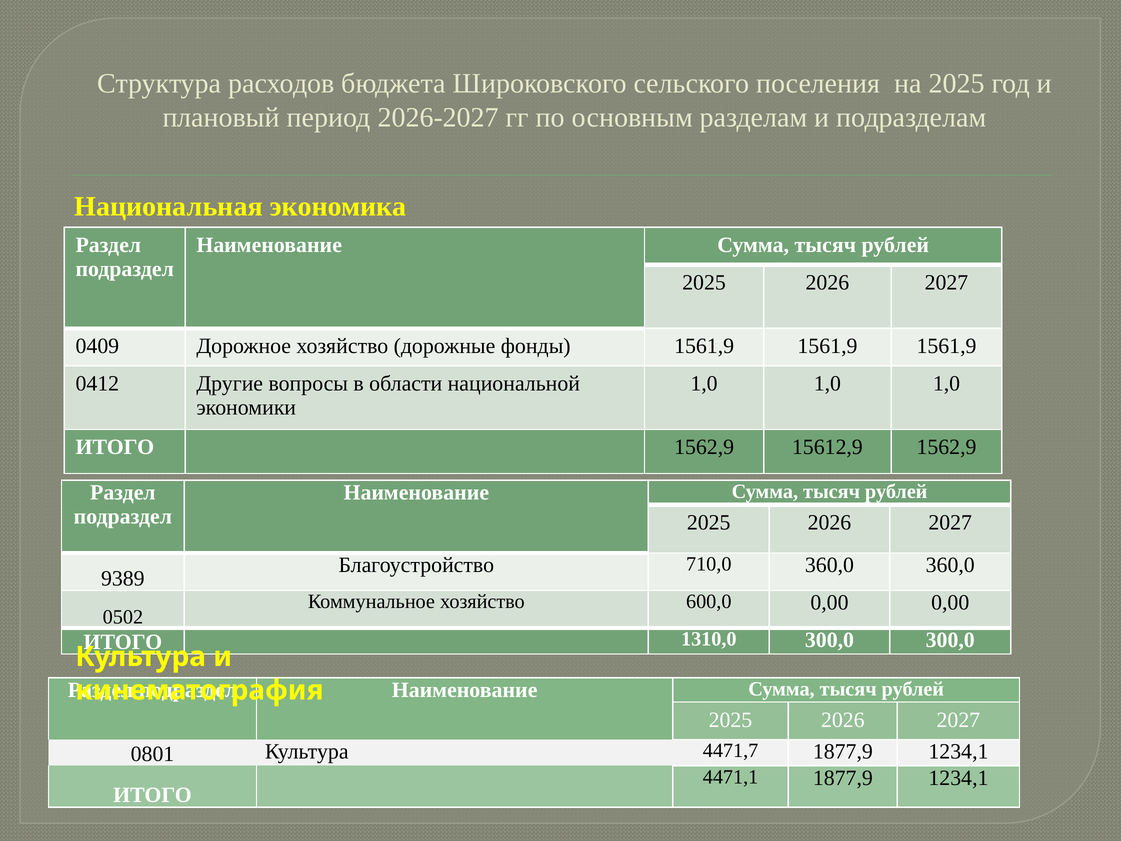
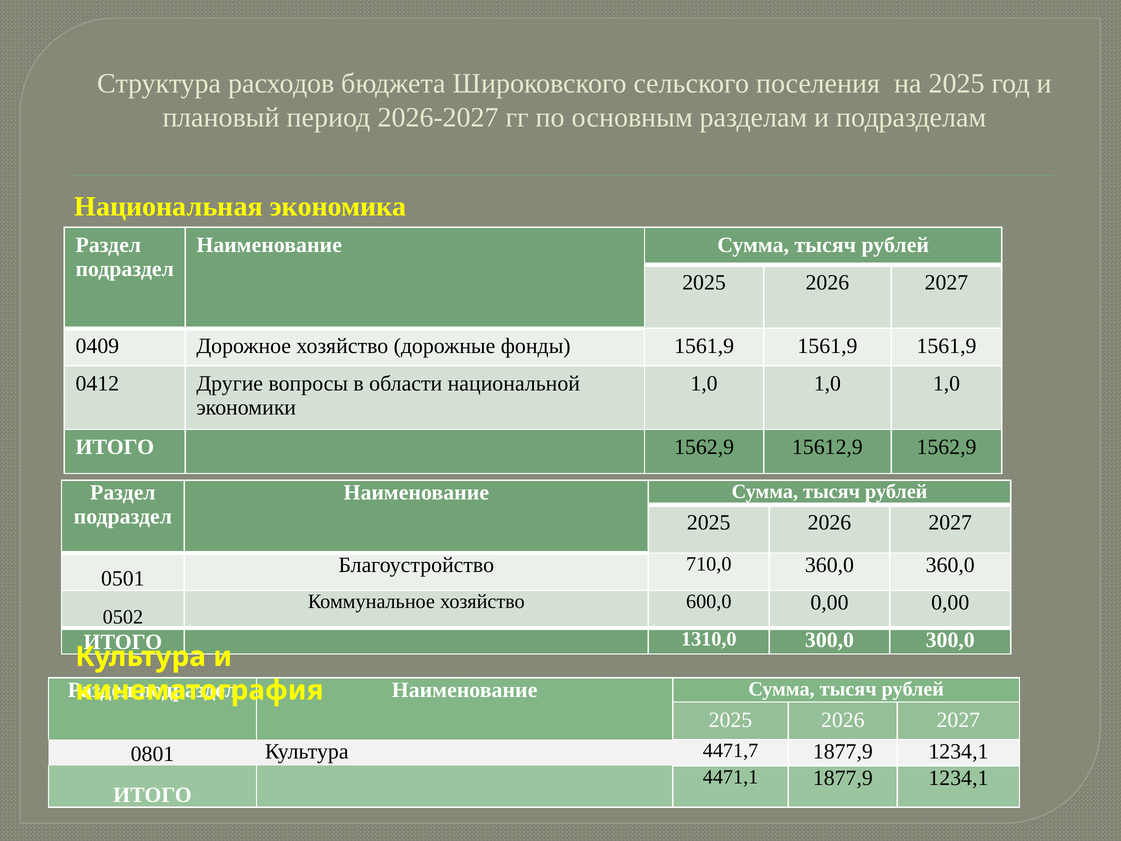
9389: 9389 -> 0501 (123, 578)
